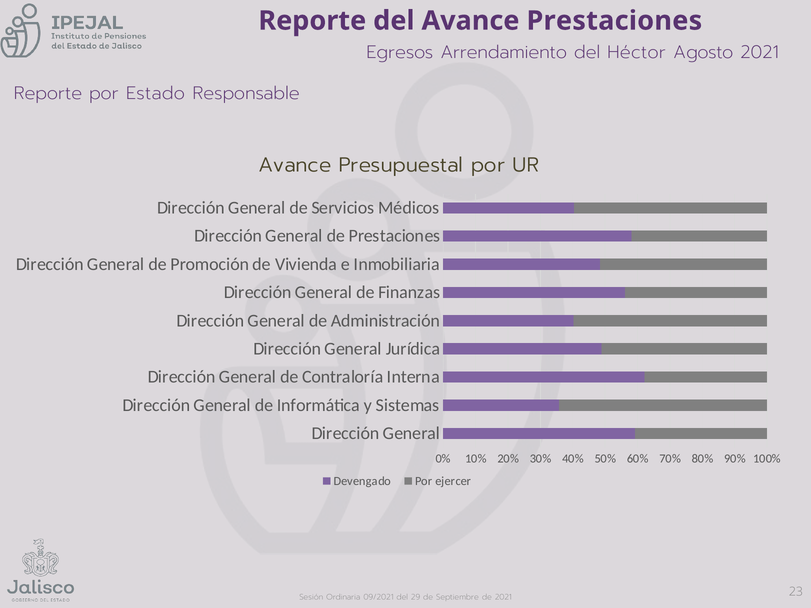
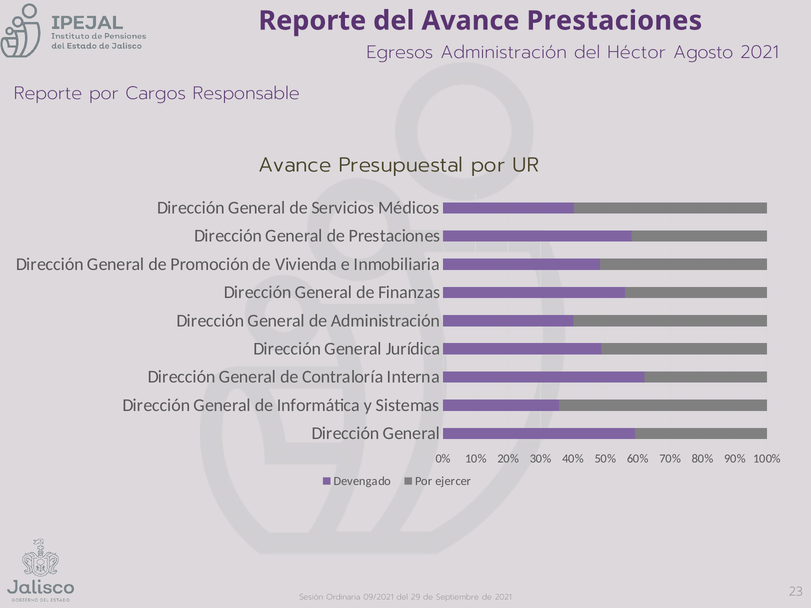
Egresos Arrendamiento: Arrendamiento -> Administración (504, 52)
Estado: Estado -> Cargos (156, 93)
